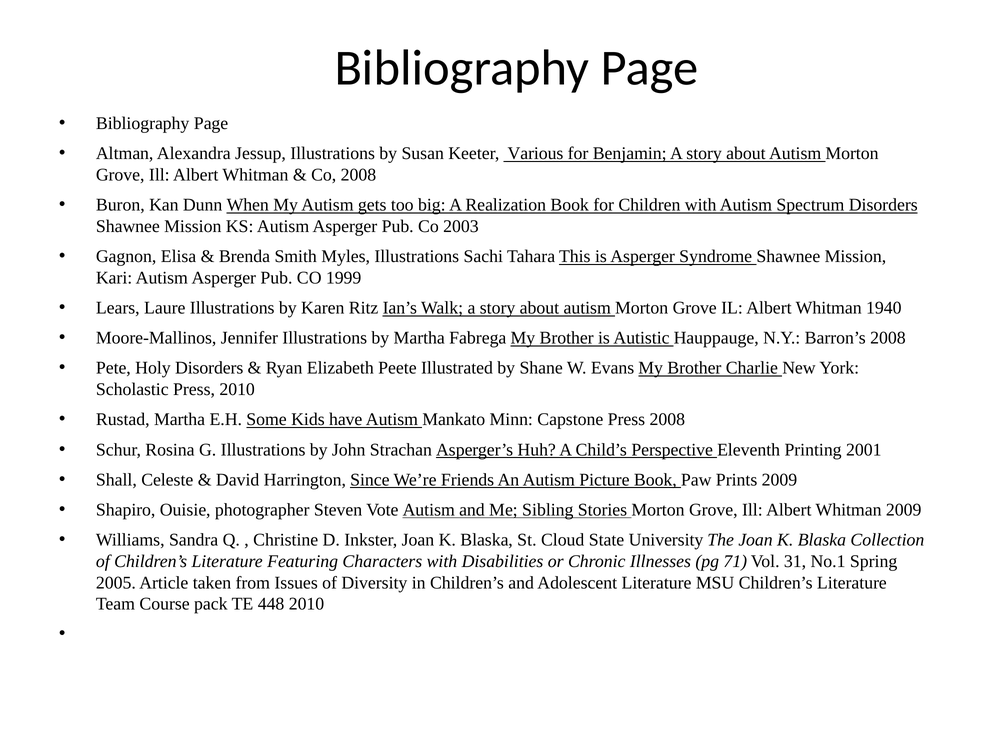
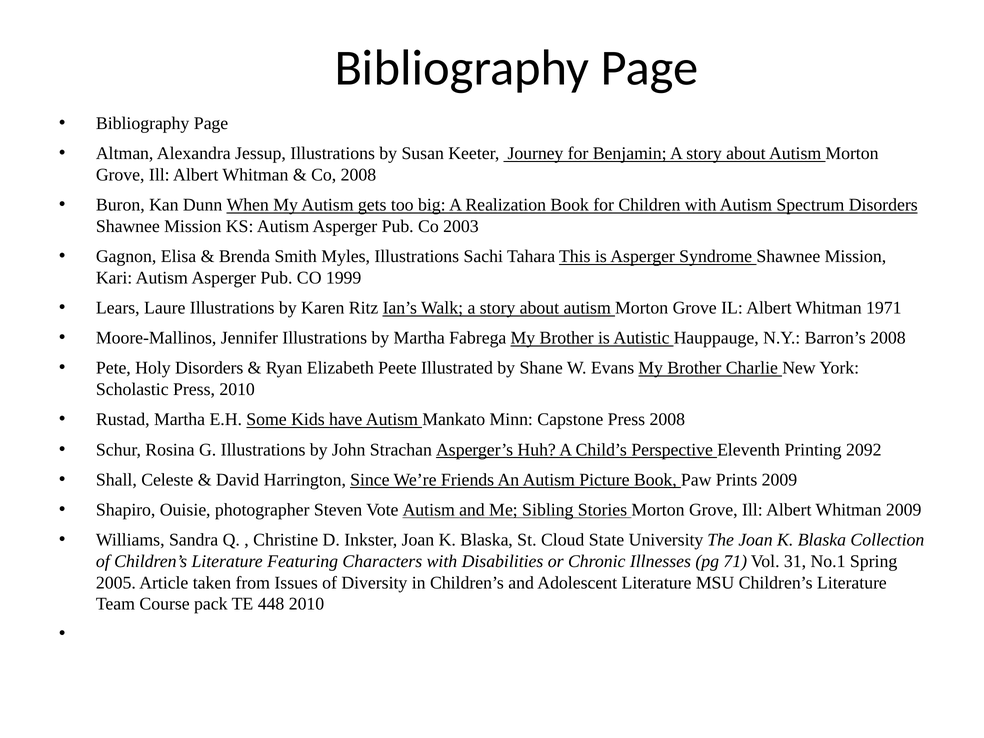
Various: Various -> Journey (535, 154)
1940: 1940 -> 1971 (884, 308)
2001: 2001 -> 2092 (864, 450)
